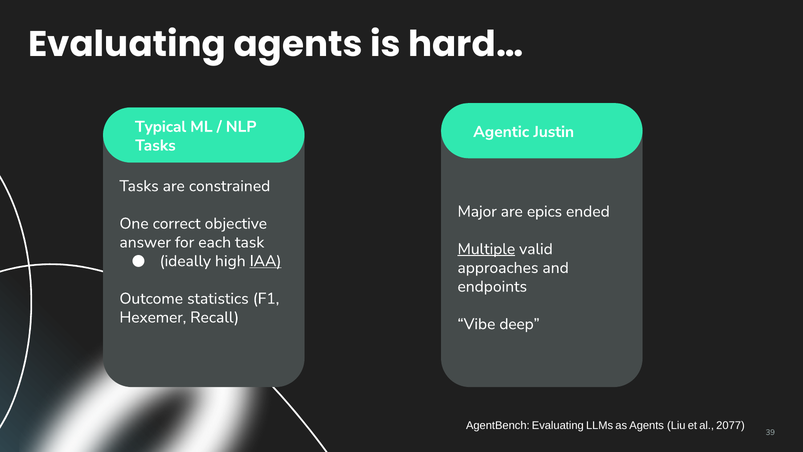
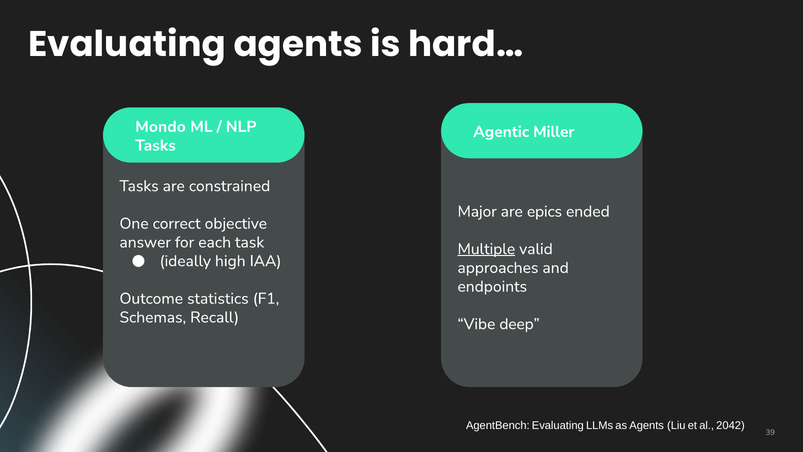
Typical: Typical -> Mondo (161, 127)
Justin: Justin -> Miller (554, 132)
IAA underline: present -> none (266, 261)
Hexemer: Hexemer -> Schemas (153, 317)
2077: 2077 -> 2042 (730, 425)
